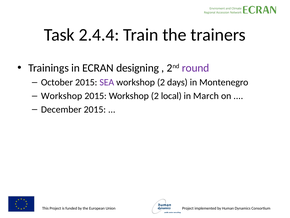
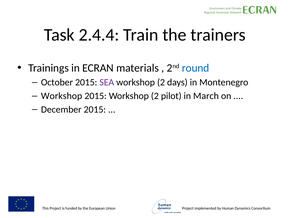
designing: designing -> materials (138, 68)
round colour: purple -> blue (196, 68)
local: local -> pilot (171, 96)
